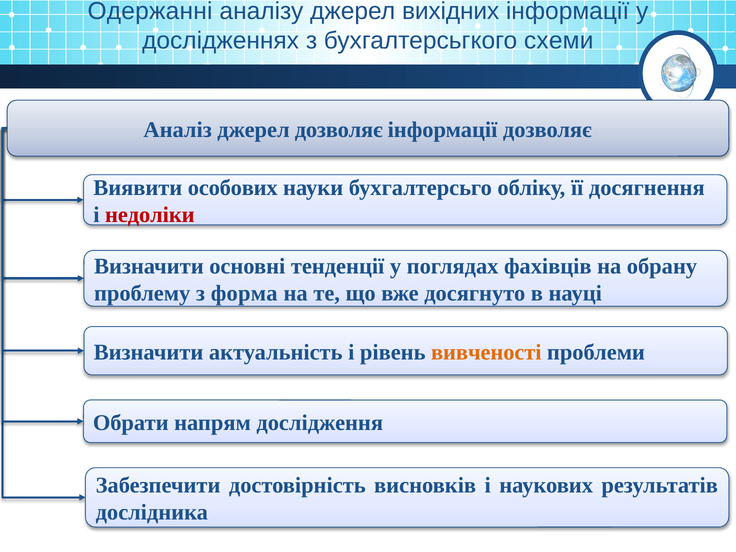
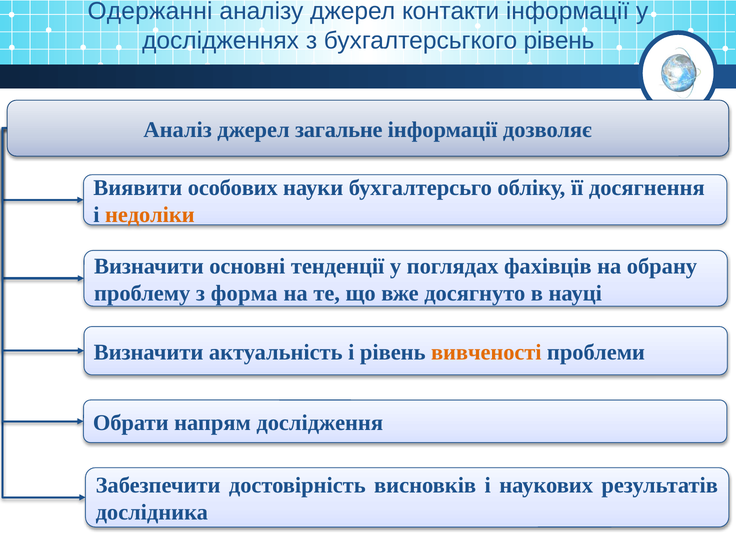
вихідних: вихідних -> контакти (451, 11)
бухгалтерсьгкого схеми: схеми -> рівень (559, 41)
джерел дозволяє: дозволяє -> загальне (339, 130)
недоліки colour: red -> orange (150, 215)
